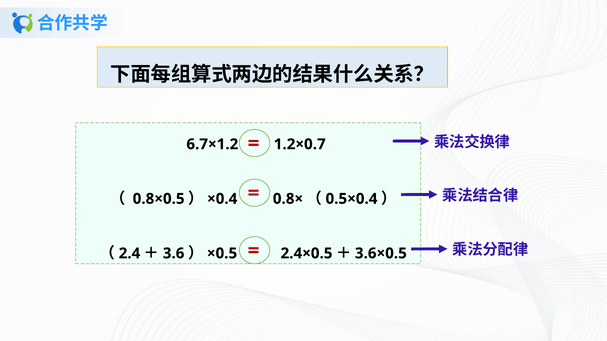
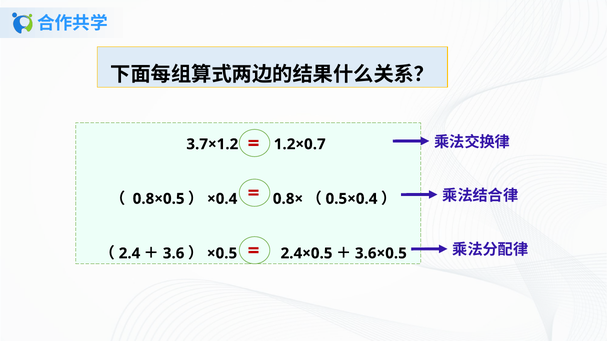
6.7×1.2: 6.7×1.2 -> 3.7×1.2 (212, 144)
